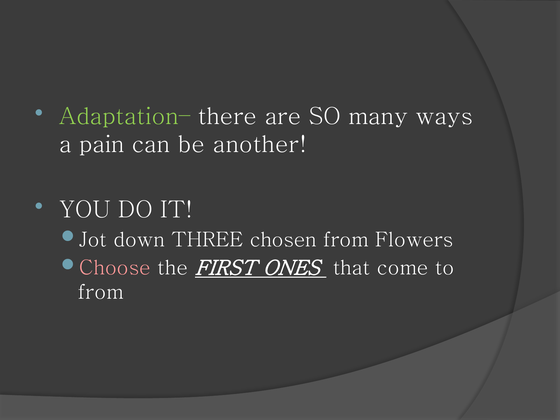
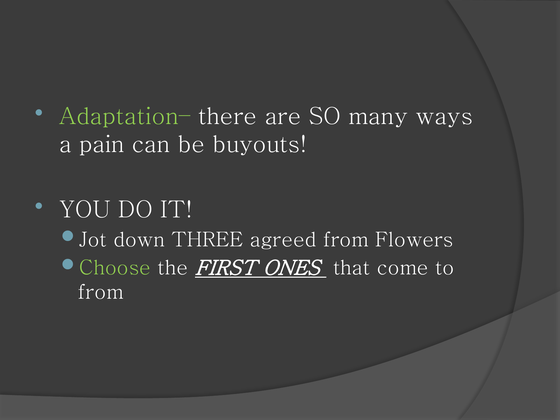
another: another -> buyouts (260, 144)
chosen: chosen -> agreed (283, 240)
Choose colour: pink -> light green (115, 268)
